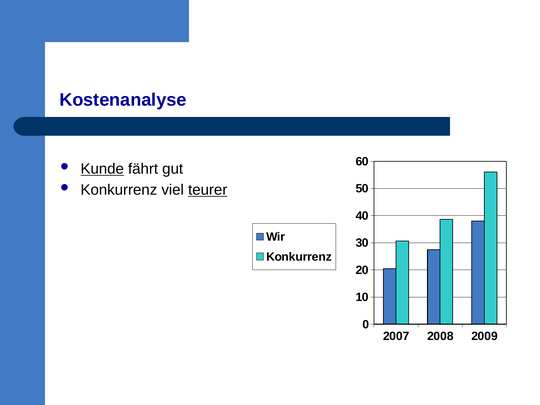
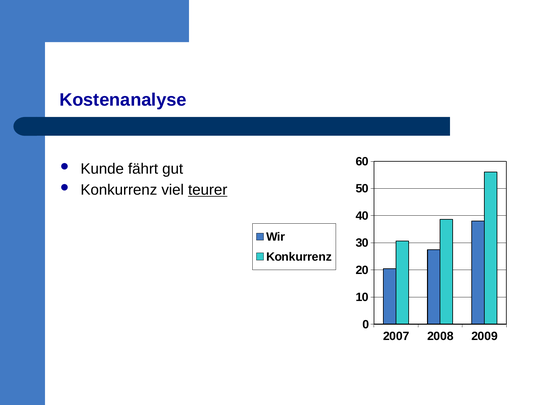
Kunde underline: present -> none (102, 169)
